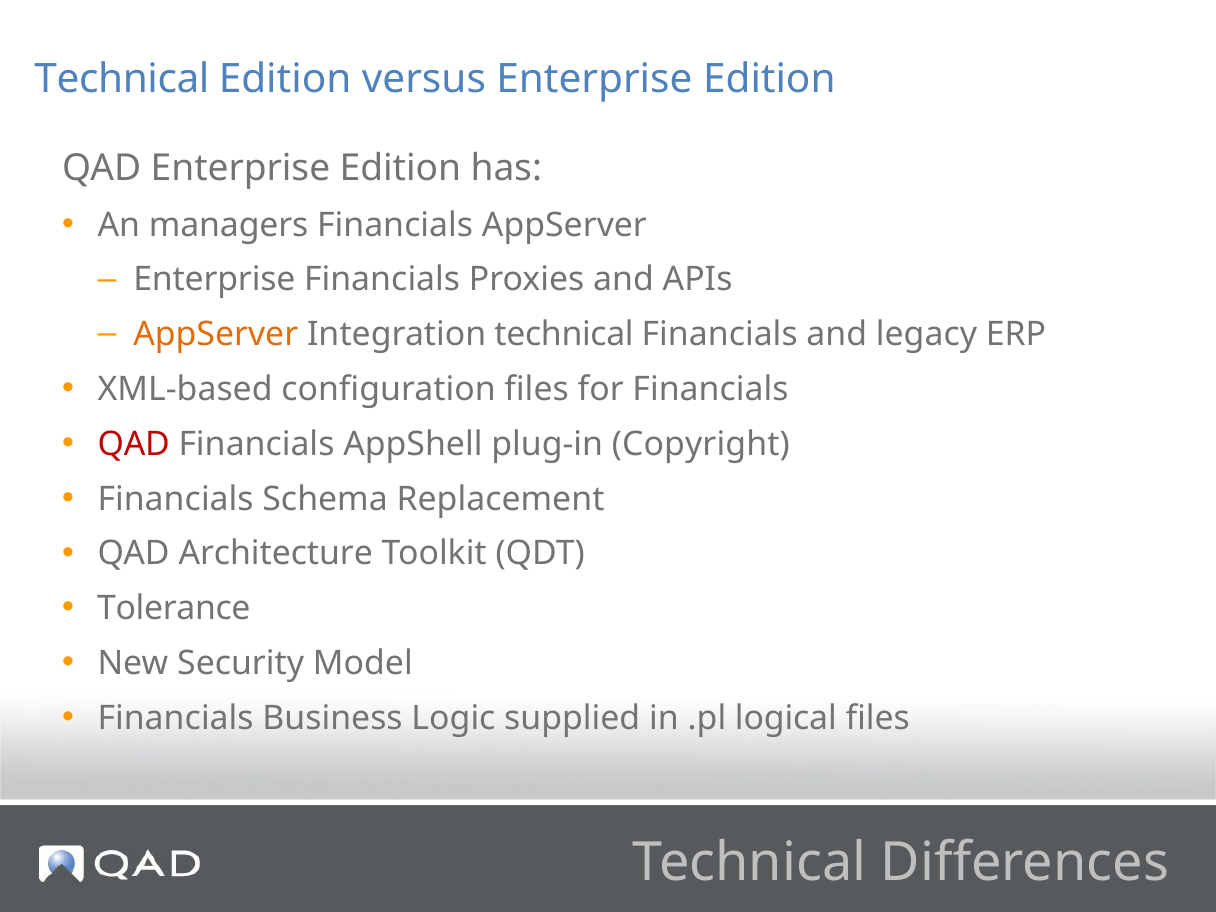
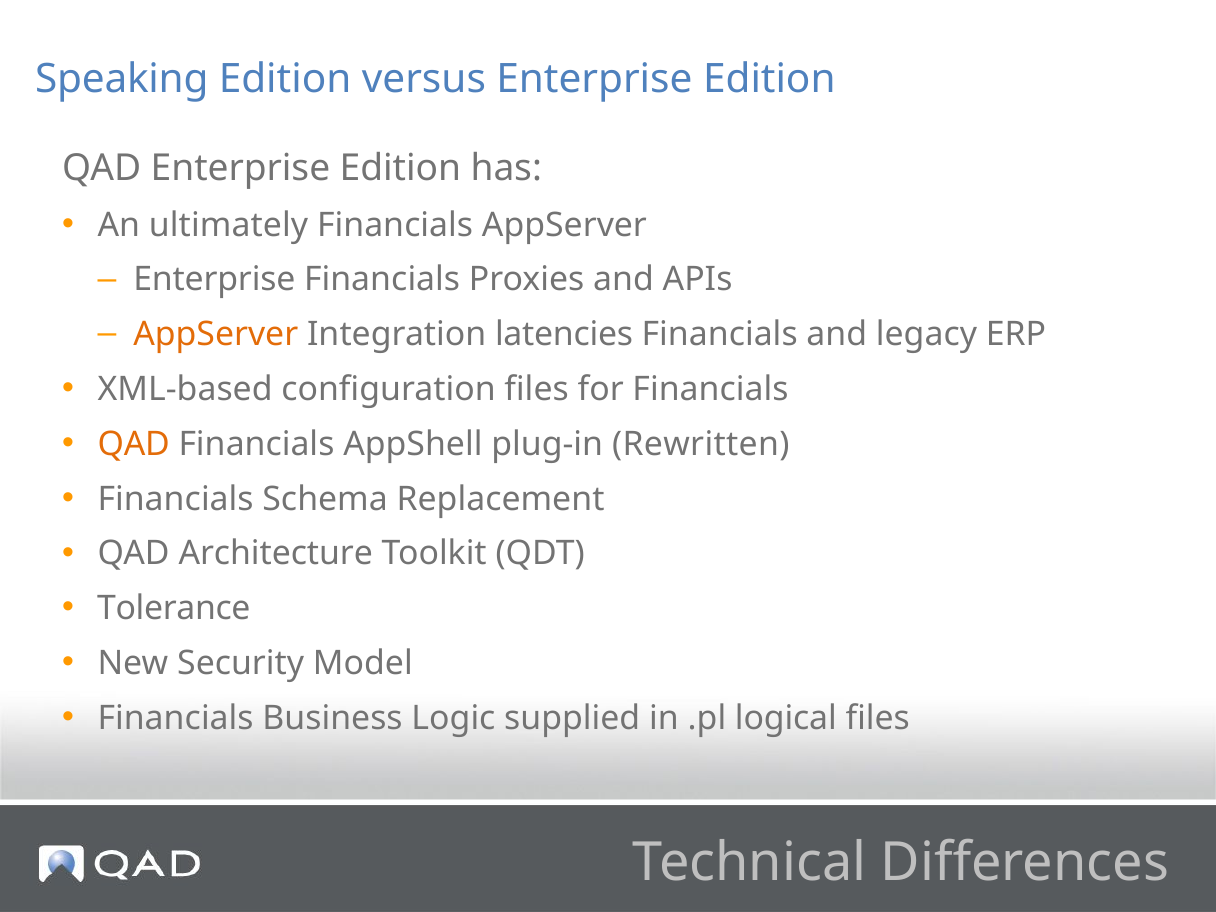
Technical: Technical -> Speaking (122, 79)
managers: managers -> ultimately (229, 225)
Integration technical: technical -> latencies (564, 335)
QAD colour: red -> orange (134, 444)
Copyright: Copyright -> Rewritten (701, 444)
